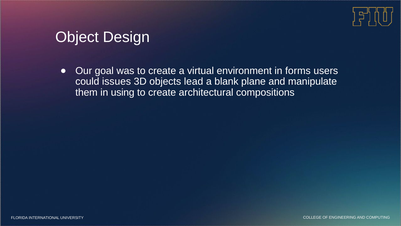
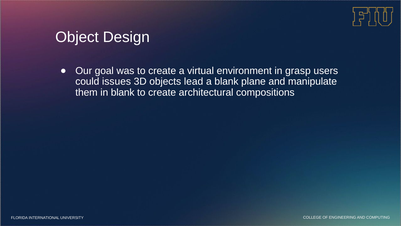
forms: forms -> grasp (298, 71)
in using: using -> blank (123, 92)
